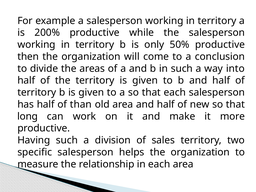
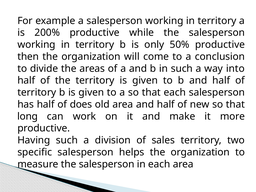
than: than -> does (81, 104)
measure the relationship: relationship -> salesperson (107, 164)
